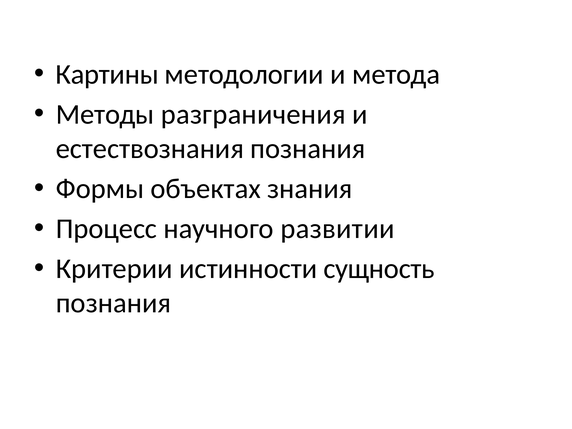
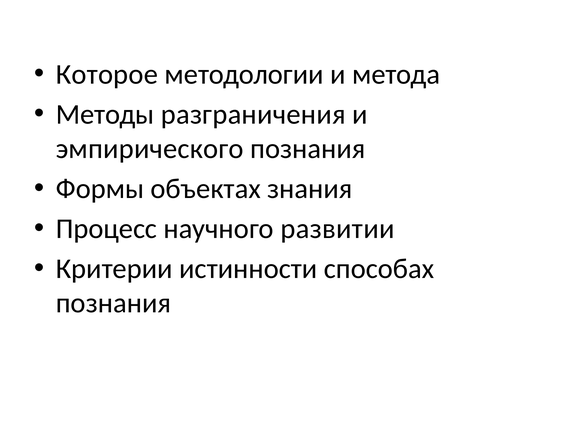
Картины: Картины -> Которое (107, 74)
естествознания: естествознания -> эмпирического (150, 149)
сущность: сущность -> способах (379, 269)
